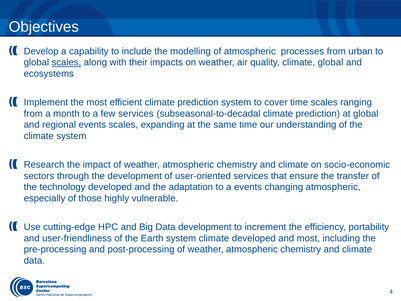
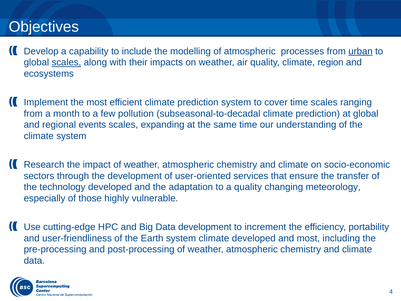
urban underline: none -> present (361, 51)
climate global: global -> region (331, 62)
few services: services -> pollution (136, 113)
a events: events -> quality (248, 187)
changing atmospheric: atmospheric -> meteorology (333, 187)
